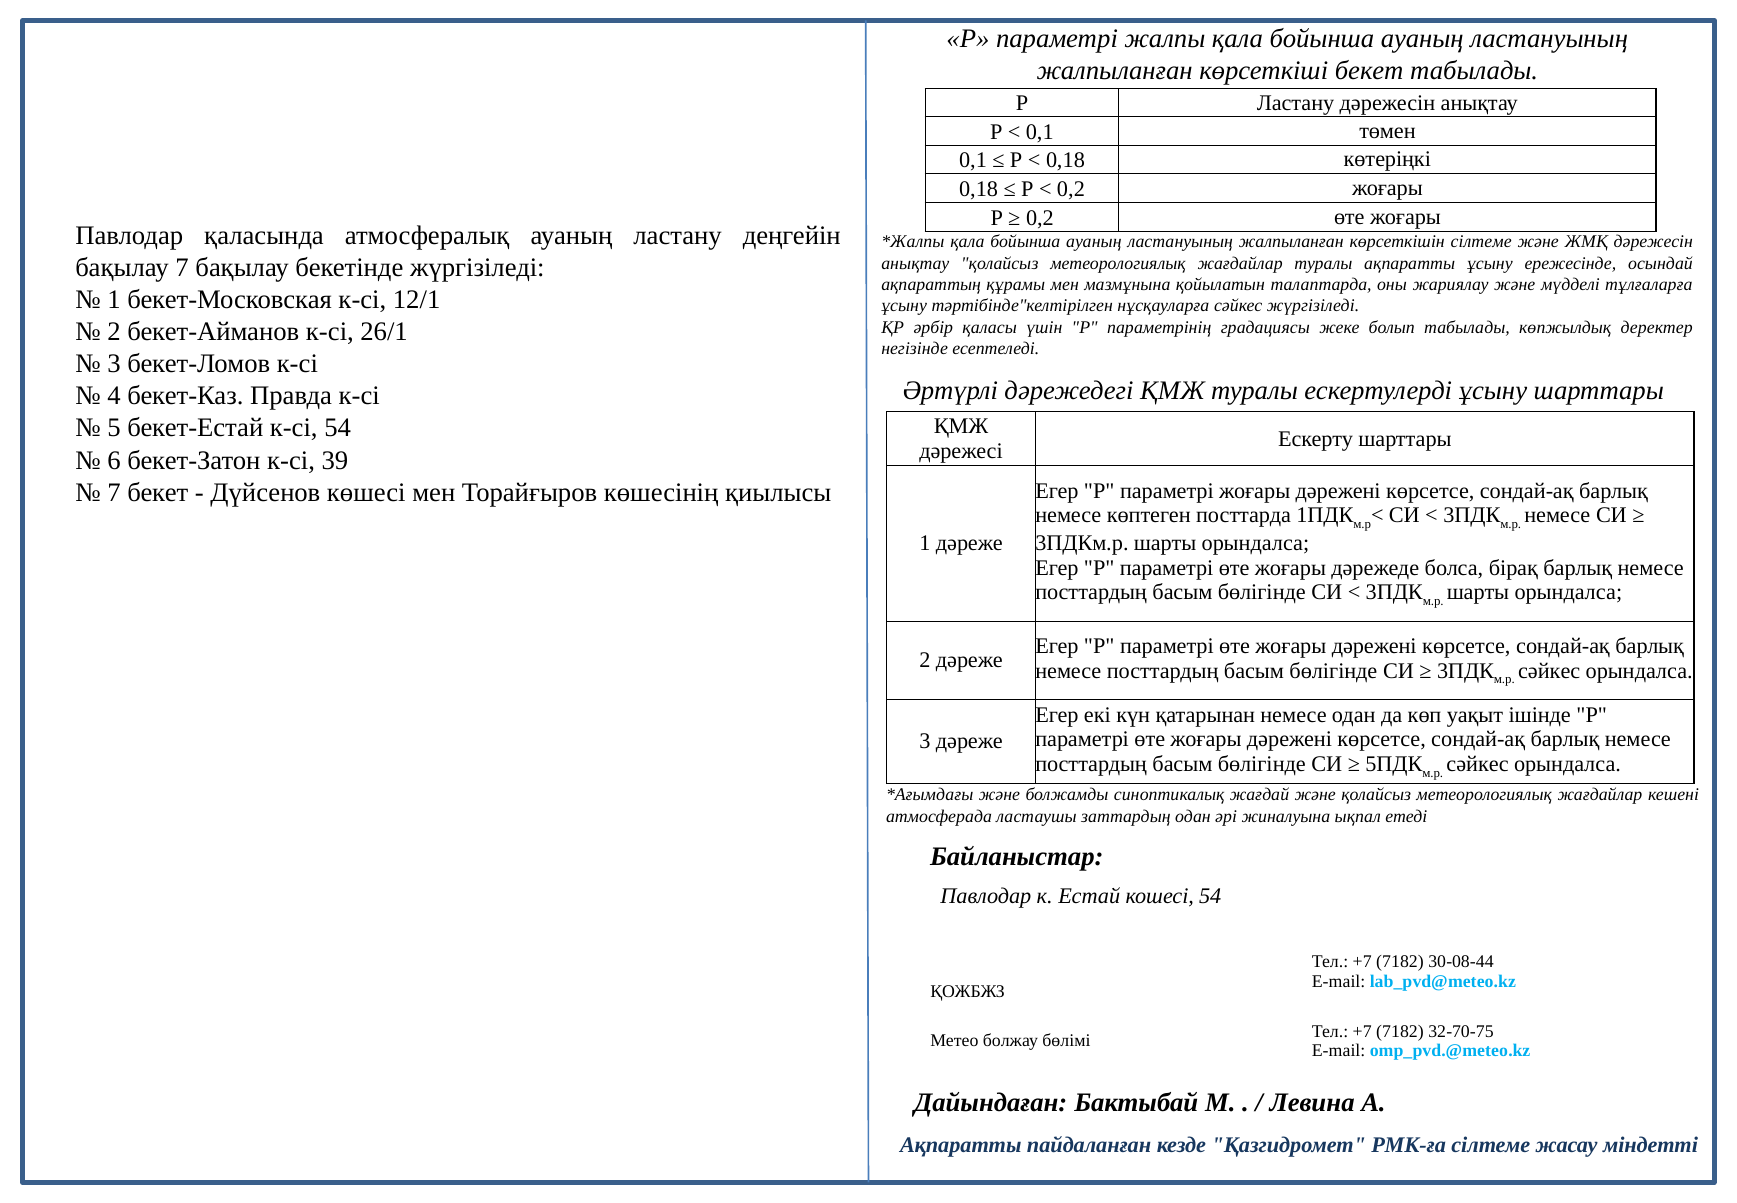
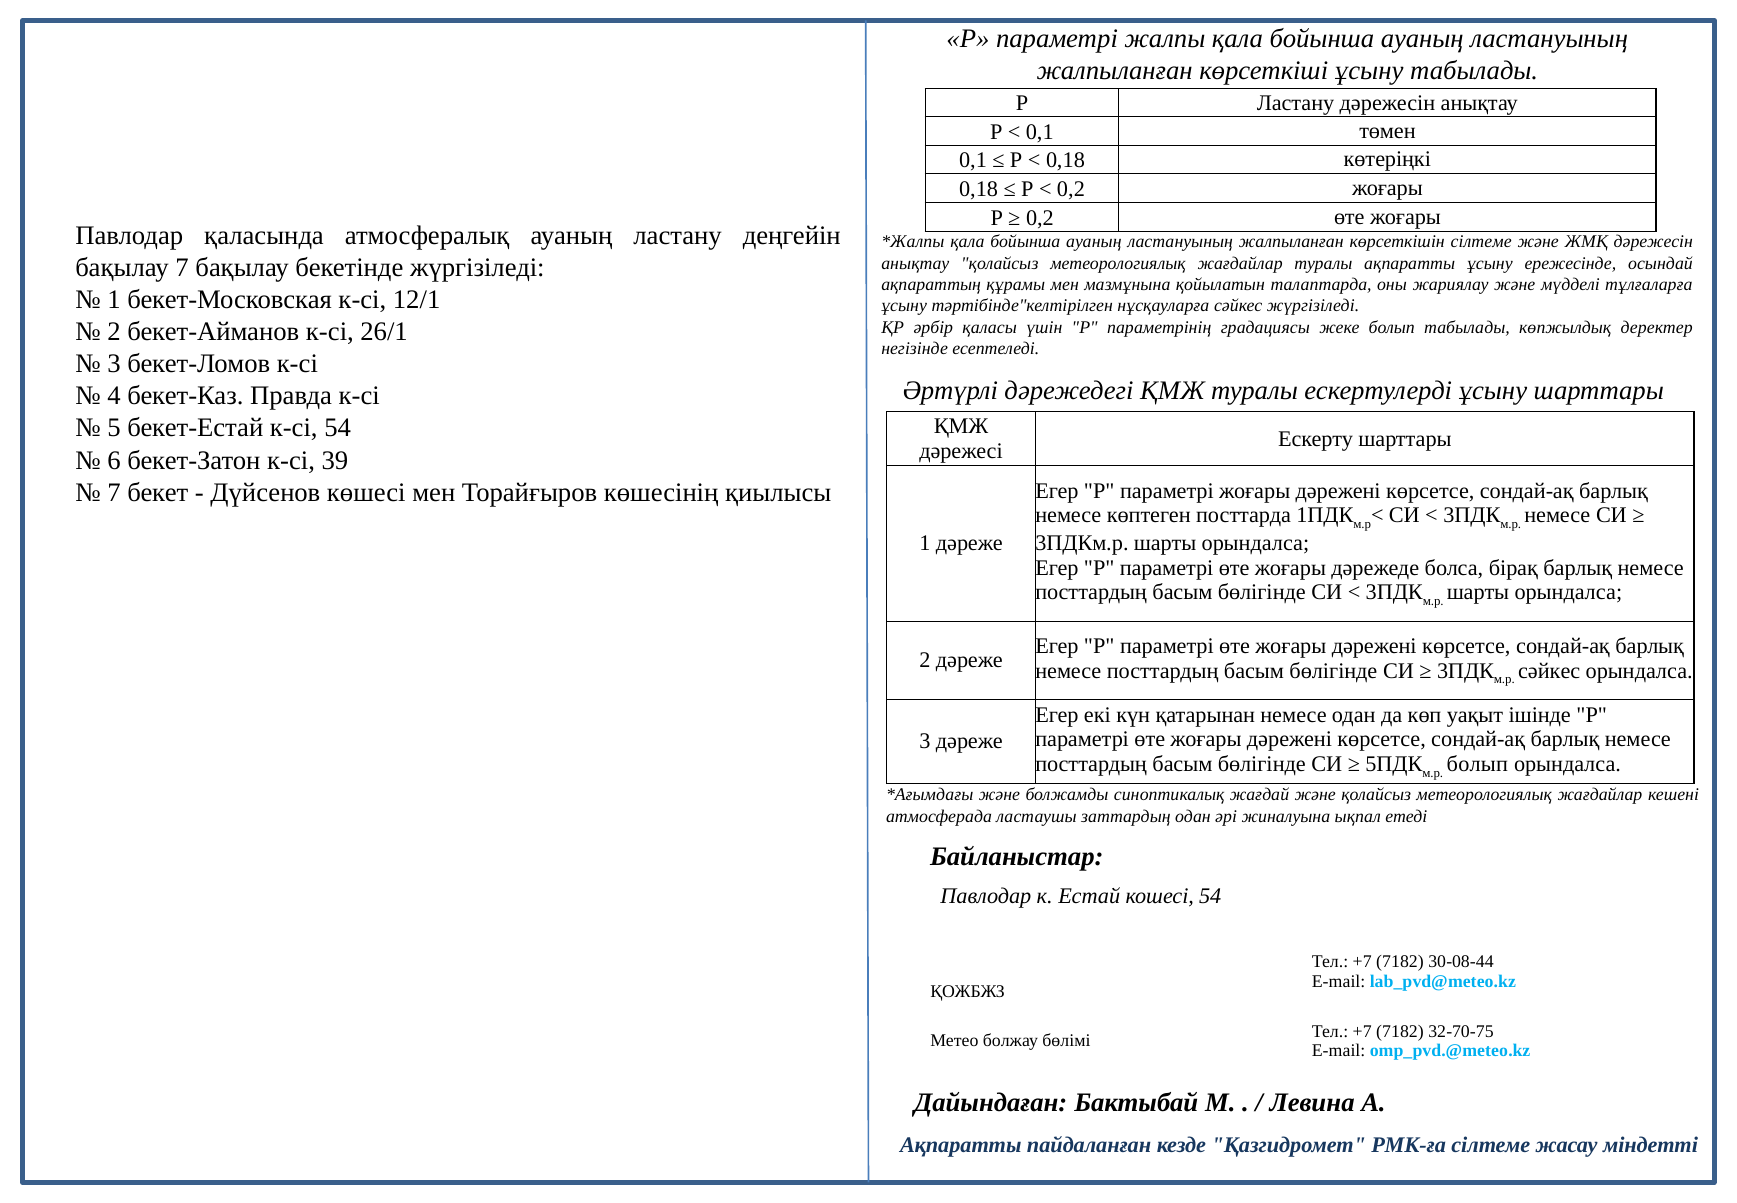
көрсеткіші бекет: бекет -> ұсыну (1369, 70)
сәйкес: сәйкес -> болып (1477, 764)
